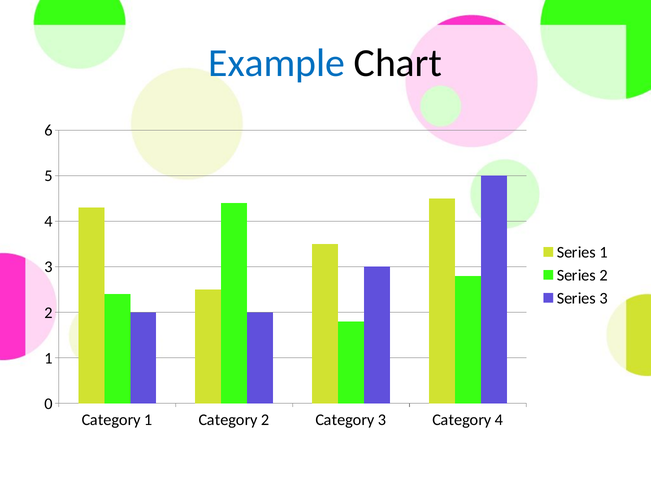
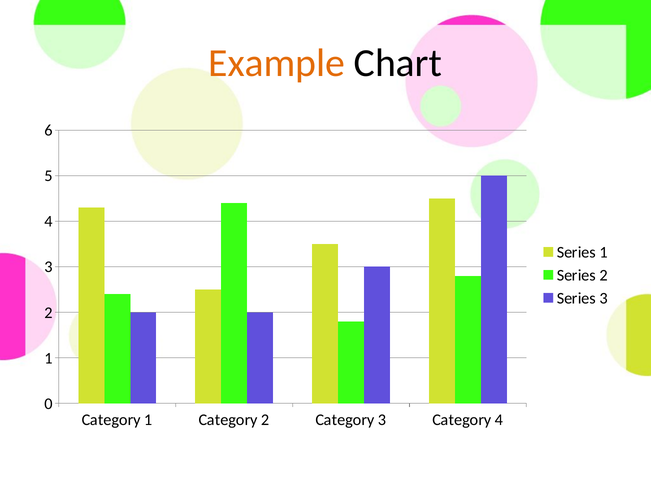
Example colour: blue -> orange (277, 63)
